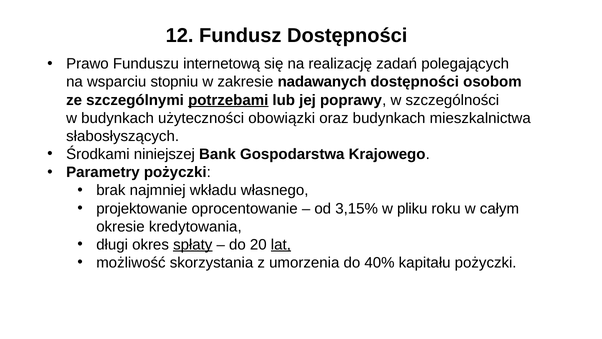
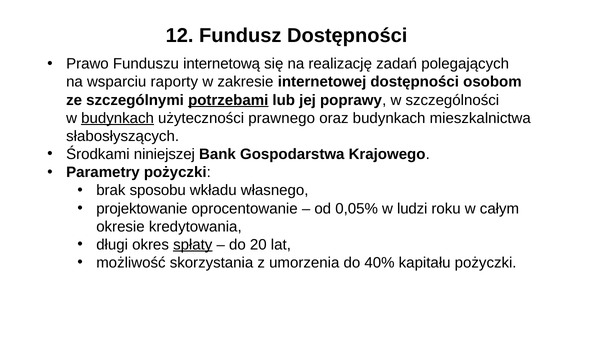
stopniu: stopniu -> raporty (174, 82)
nadawanych: nadawanych -> internetowej (322, 82)
budynkach underline: none -> present (118, 118)
obowiązki: obowiązki -> prawnego (282, 118)
najmniej: najmniej -> sposobu (158, 190)
3,15%: 3,15% -> 0,05% (357, 208)
pliku: pliku -> ludzi (412, 208)
lat underline: present -> none (281, 244)
